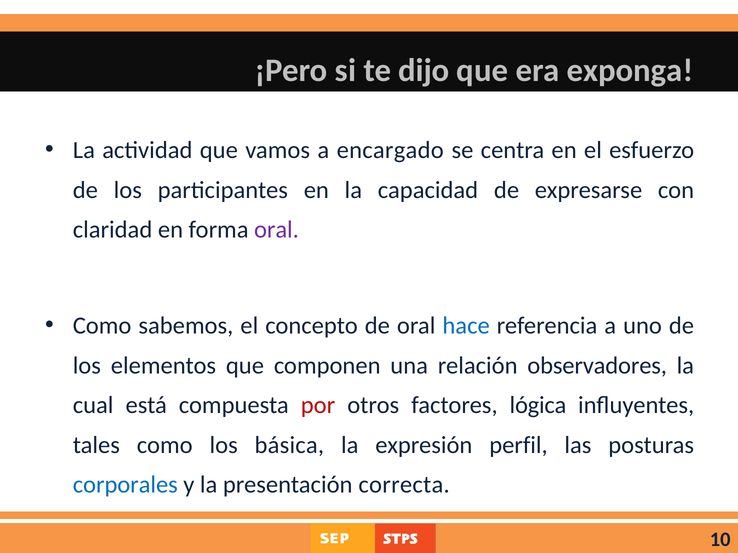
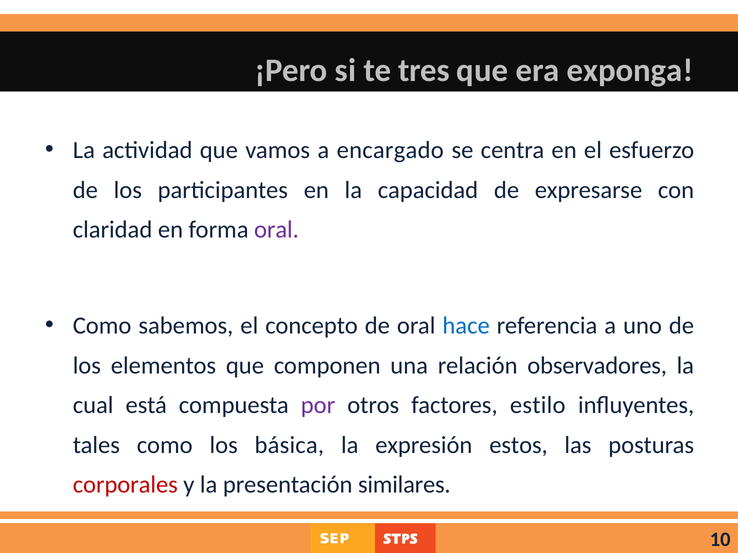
dijo: dijo -> tres (424, 71)
por colour: red -> purple (318, 406)
lógica: lógica -> estilo (538, 406)
perfil: perfil -> estos (518, 445)
corporales colour: blue -> red (125, 485)
correcta: correcta -> similares (404, 485)
